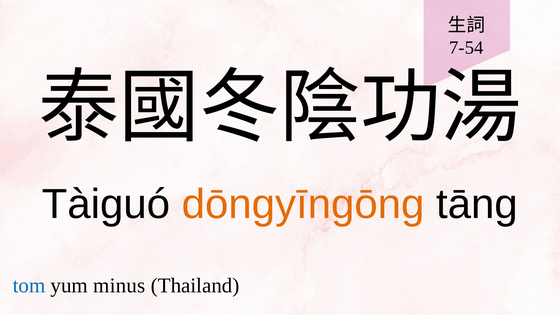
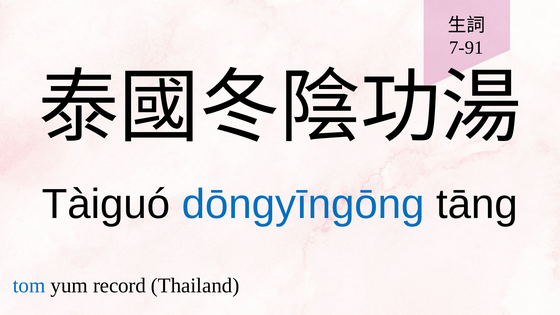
7-54: 7-54 -> 7-91 (466, 48)
dōngyīngōng colour: orange -> blue (303, 204)
minus: minus -> record (120, 285)
